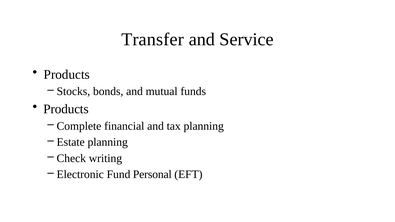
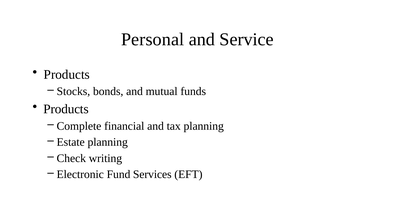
Transfer: Transfer -> Personal (153, 40)
Personal: Personal -> Services (152, 175)
